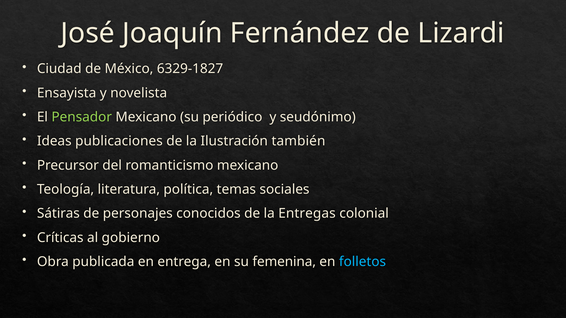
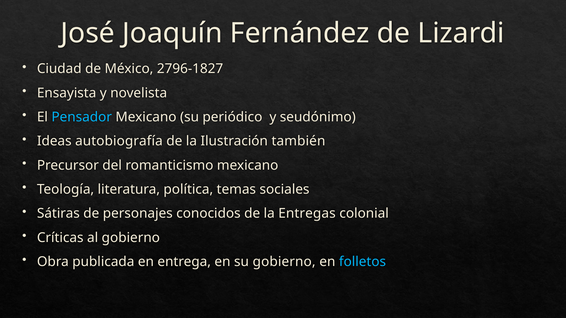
6329-1827: 6329-1827 -> 2796-1827 (190, 69)
Pensador colour: light green -> light blue (82, 117)
publicaciones: publicaciones -> autobiografía (119, 141)
su femenina: femenina -> gobierno (284, 262)
